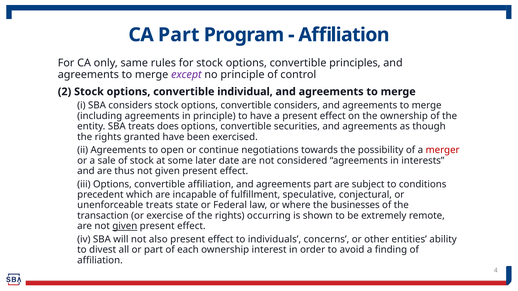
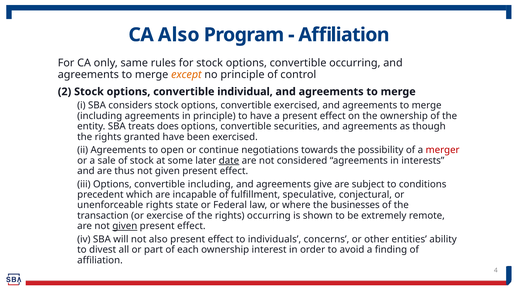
CA Part: Part -> Also (179, 35)
convertible principles: principles -> occurring (355, 63)
except colour: purple -> orange (186, 75)
convertible considers: considers -> exercised (297, 106)
date underline: none -> present (229, 161)
convertible affiliation: affiliation -> including (211, 184)
agreements part: part -> give (323, 184)
unenforceable treats: treats -> rights (159, 205)
